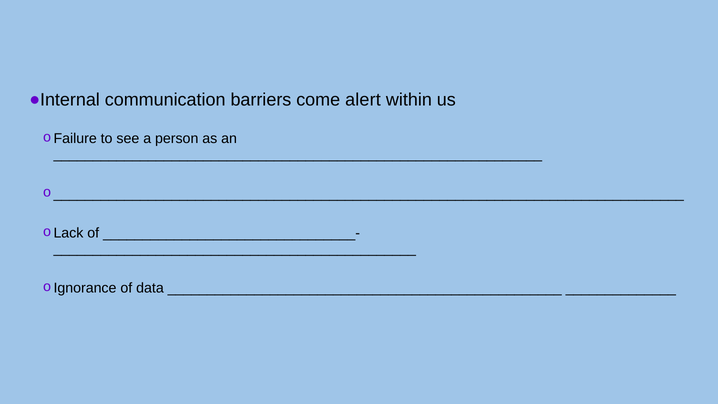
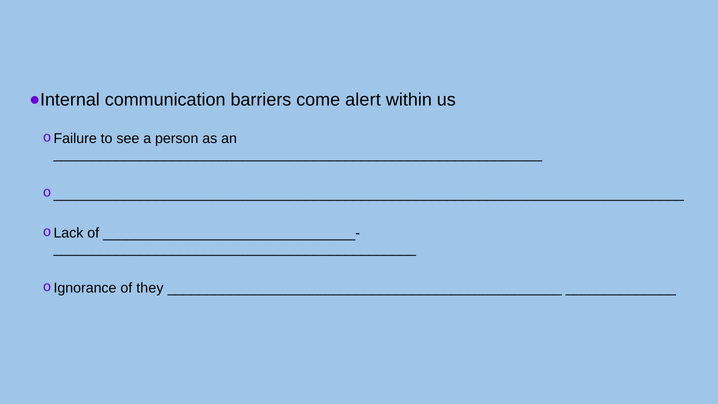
data: data -> they (150, 288)
